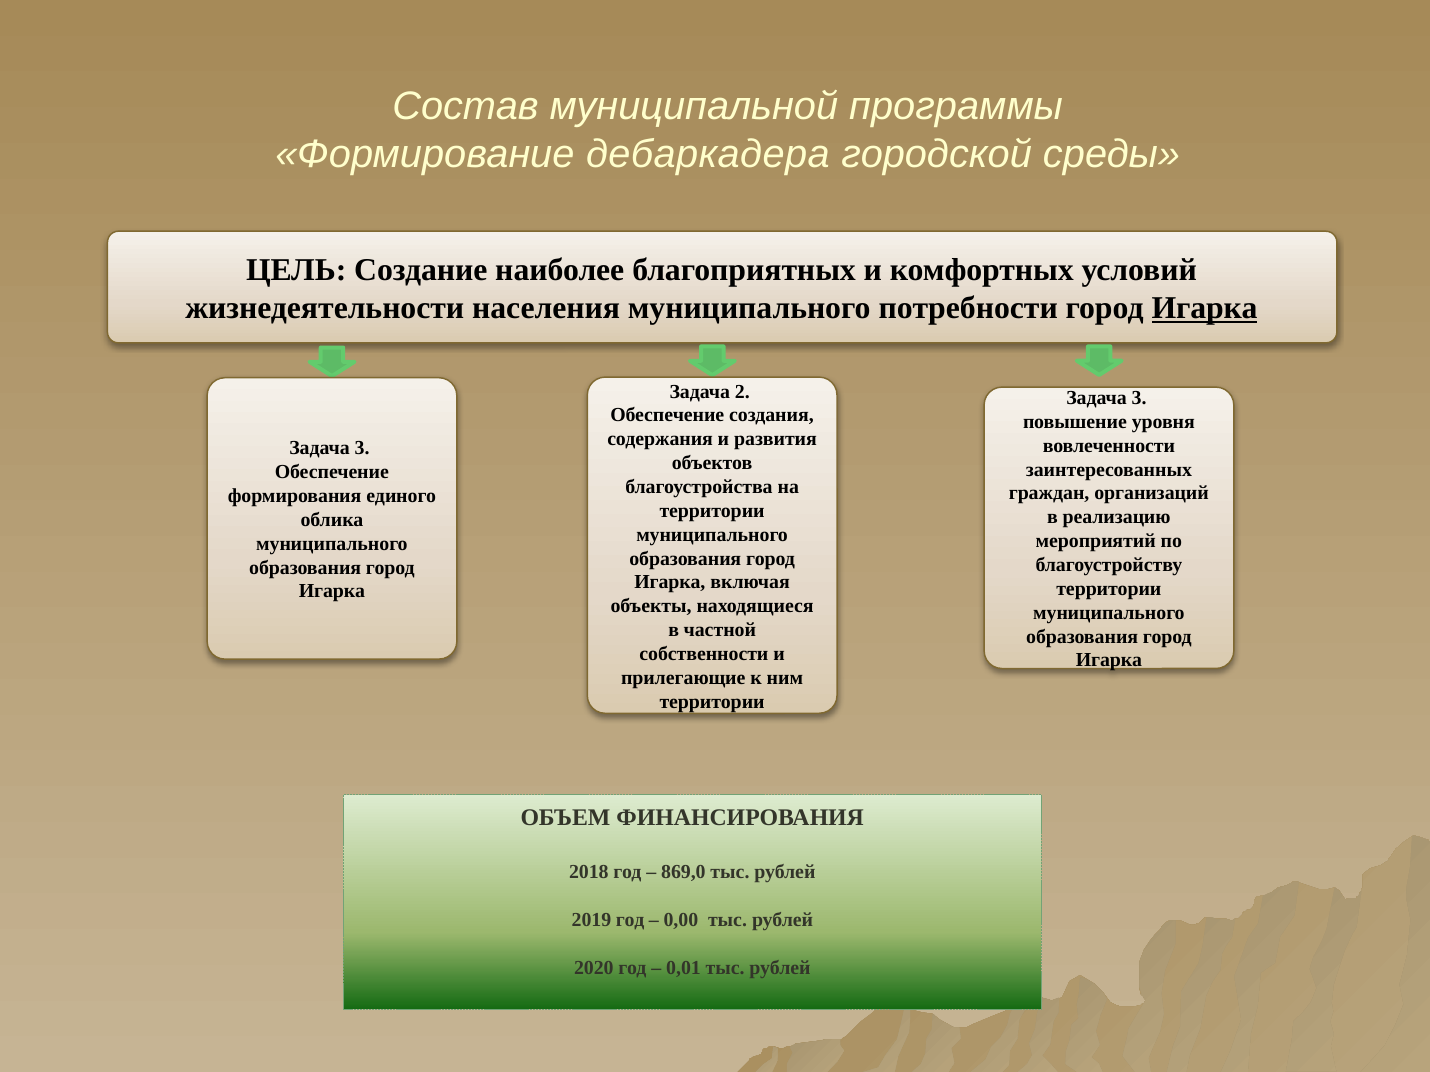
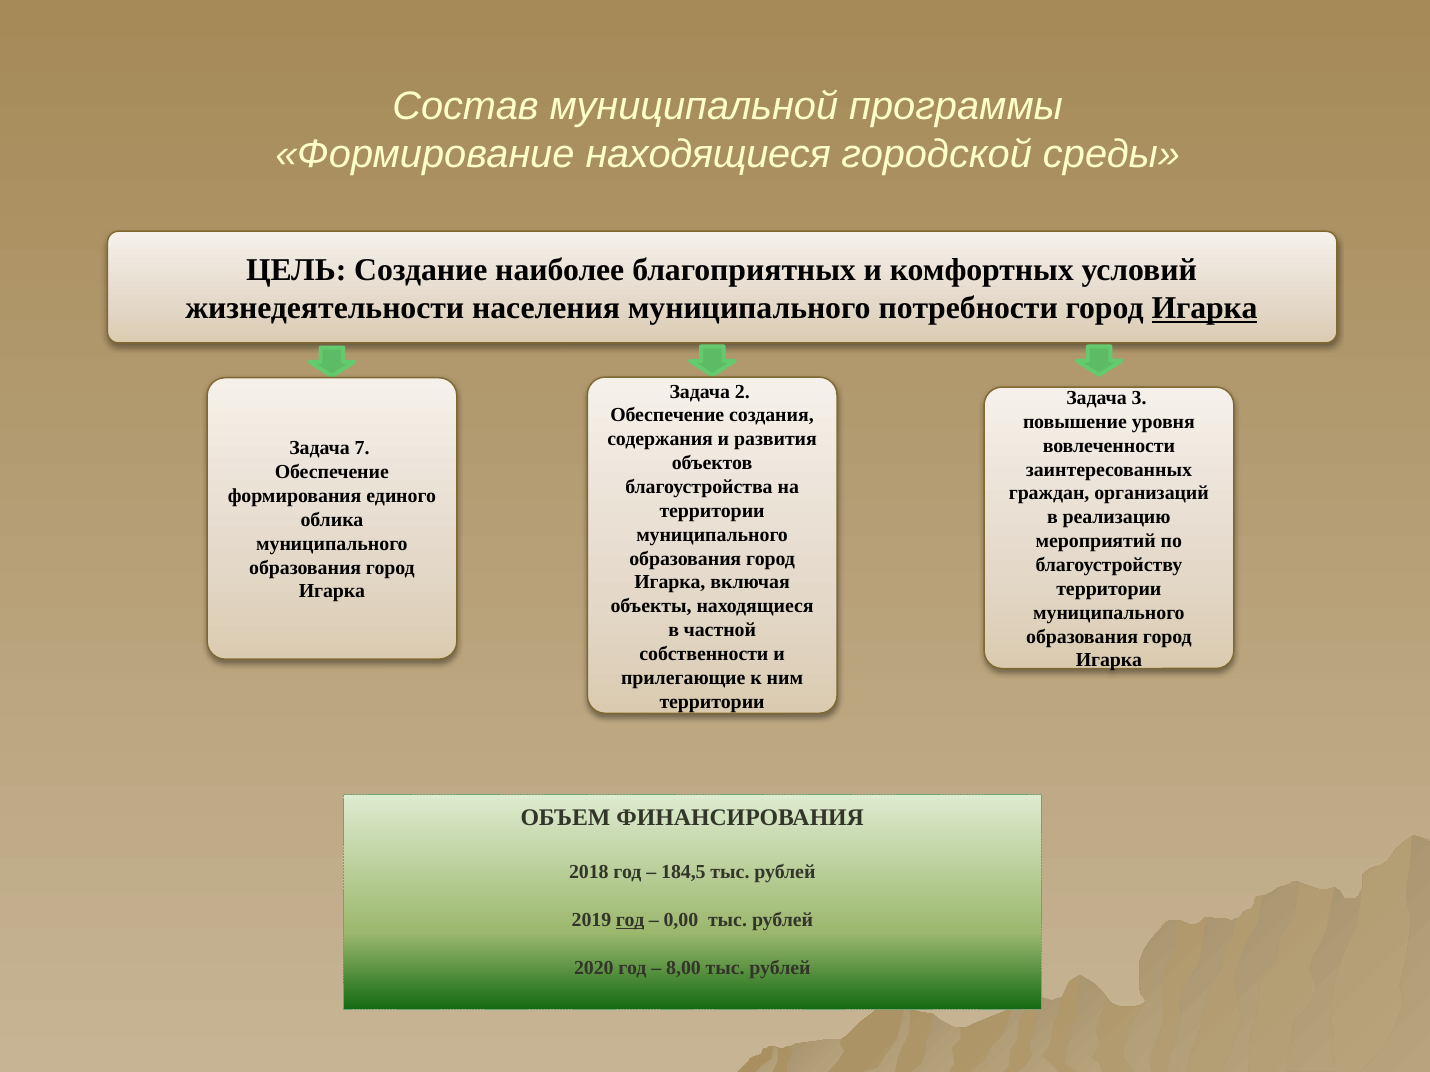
Формирование дебаркадера: дебаркадера -> находящиеся (708, 154)
3: 3 -> 7 (362, 448)
869,0: 869,0 -> 184,5 (683, 873)
год underline: none -> present (630, 921)
0,01: 0,01 -> 8,00 (684, 968)
